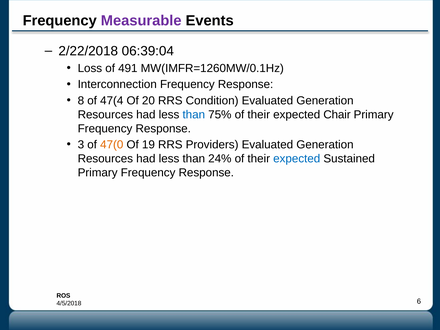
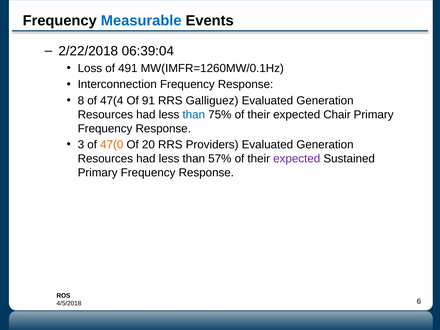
Measurable colour: purple -> blue (141, 21)
20: 20 -> 91 (148, 101)
Condition: Condition -> Galliguez (212, 101)
19: 19 -> 20 (148, 145)
24%: 24% -> 57% (220, 159)
expected colour: blue -> purple (297, 159)
